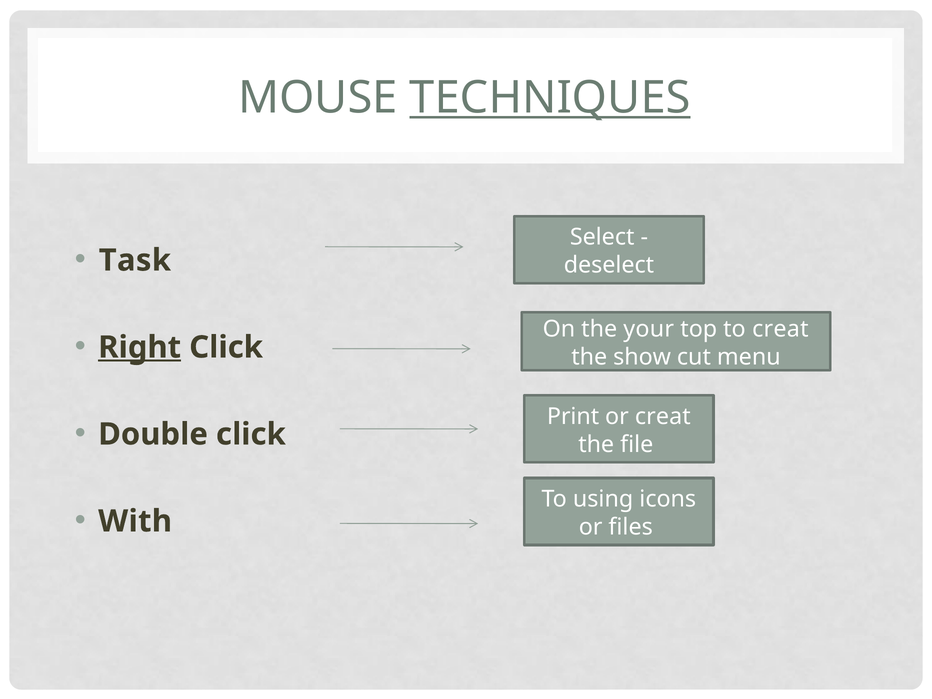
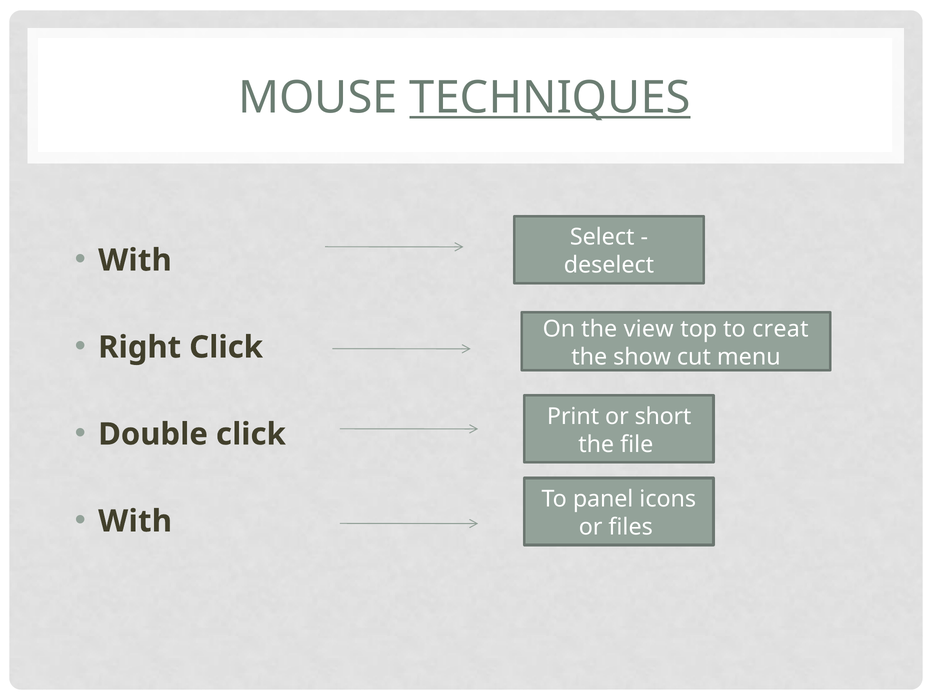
Task: Task -> With (135, 260)
your: your -> view (649, 329)
Right underline: present -> none (140, 347)
or creat: creat -> short (663, 417)
using: using -> panel (603, 499)
